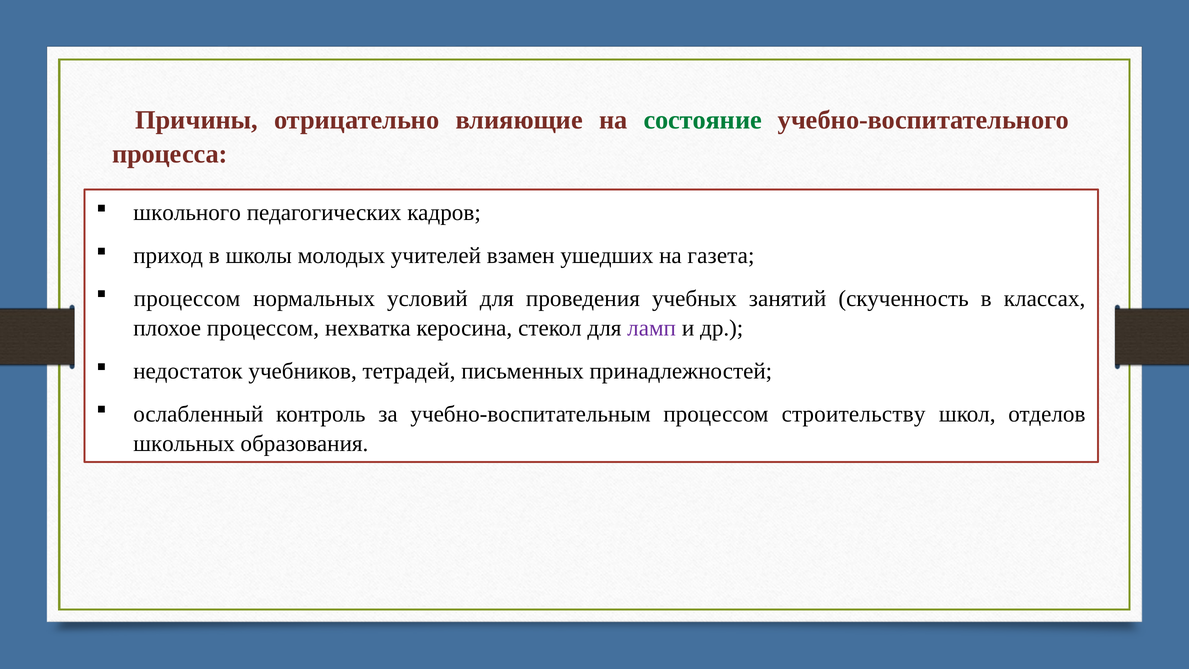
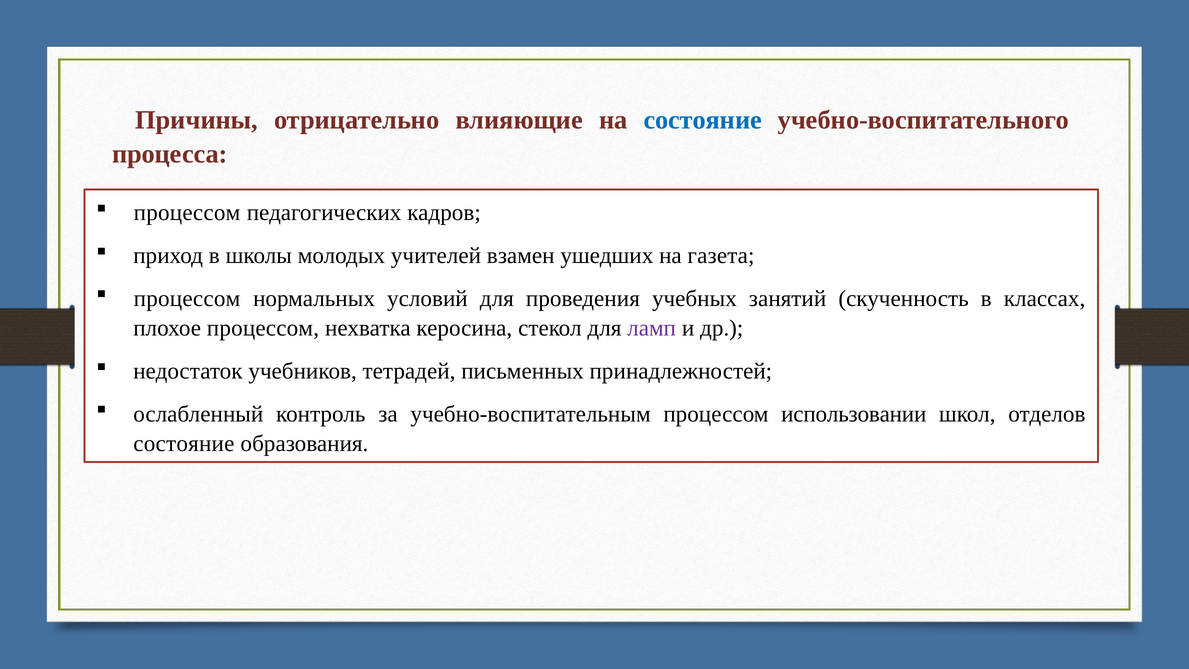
состояние colour: green -> blue (703, 120)
школьного: школьного -> процессом (187, 213)
строительству: строительству -> использовании (854, 414)
школьных: школьных -> состояние (184, 444)
